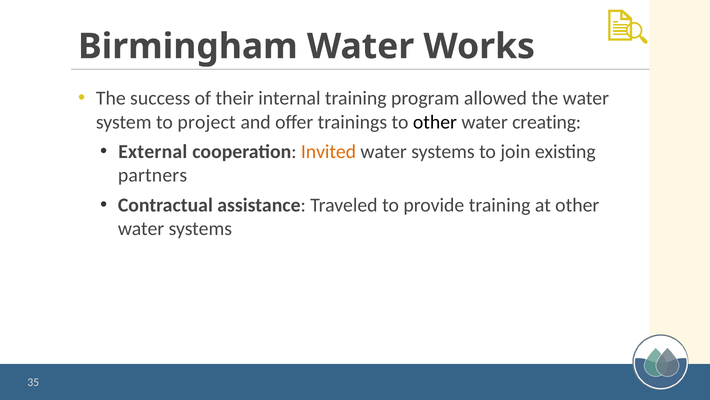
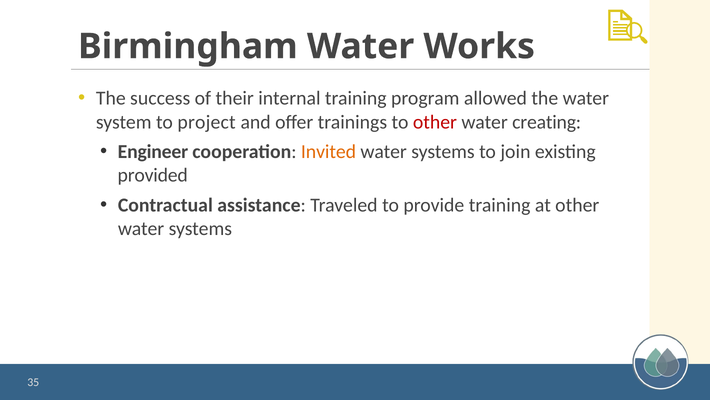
other colour: black -> red (435, 122)
External: External -> Engineer (153, 151)
partners: partners -> provided (153, 175)
